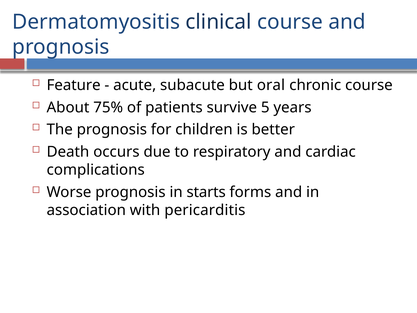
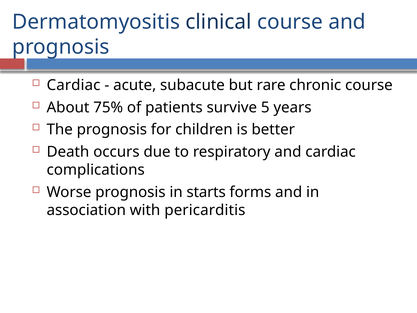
Feature: Feature -> Cardiac (74, 85)
oral: oral -> rare (271, 85)
